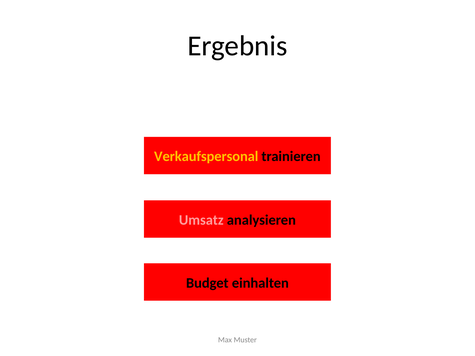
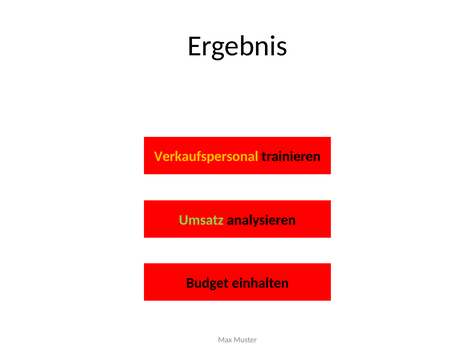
Umsatz colour: pink -> light green (201, 220)
